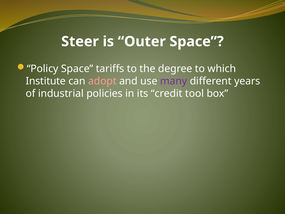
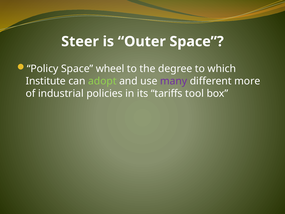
tariffs: tariffs -> wheel (110, 69)
adopt colour: pink -> light green (102, 81)
years: years -> more (247, 81)
credit: credit -> tariffs (167, 93)
